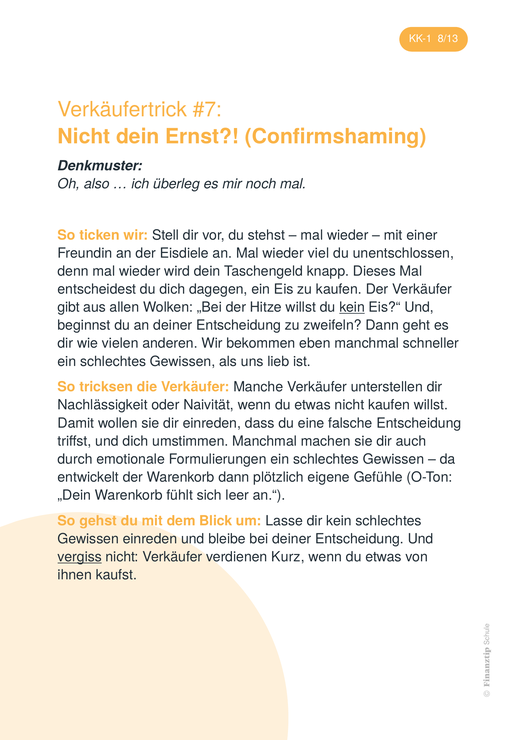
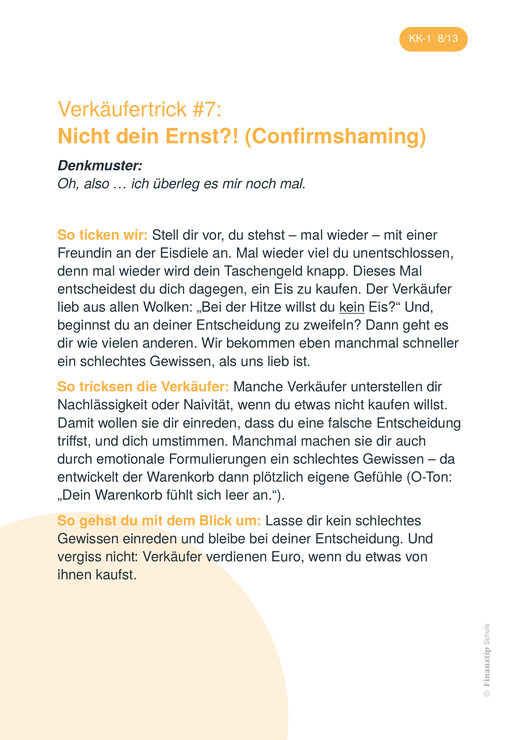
gibt: gibt -> lieb (68, 307)
vergiss underline: present -> none (80, 557)
Kurz: Kurz -> Euro (288, 557)
